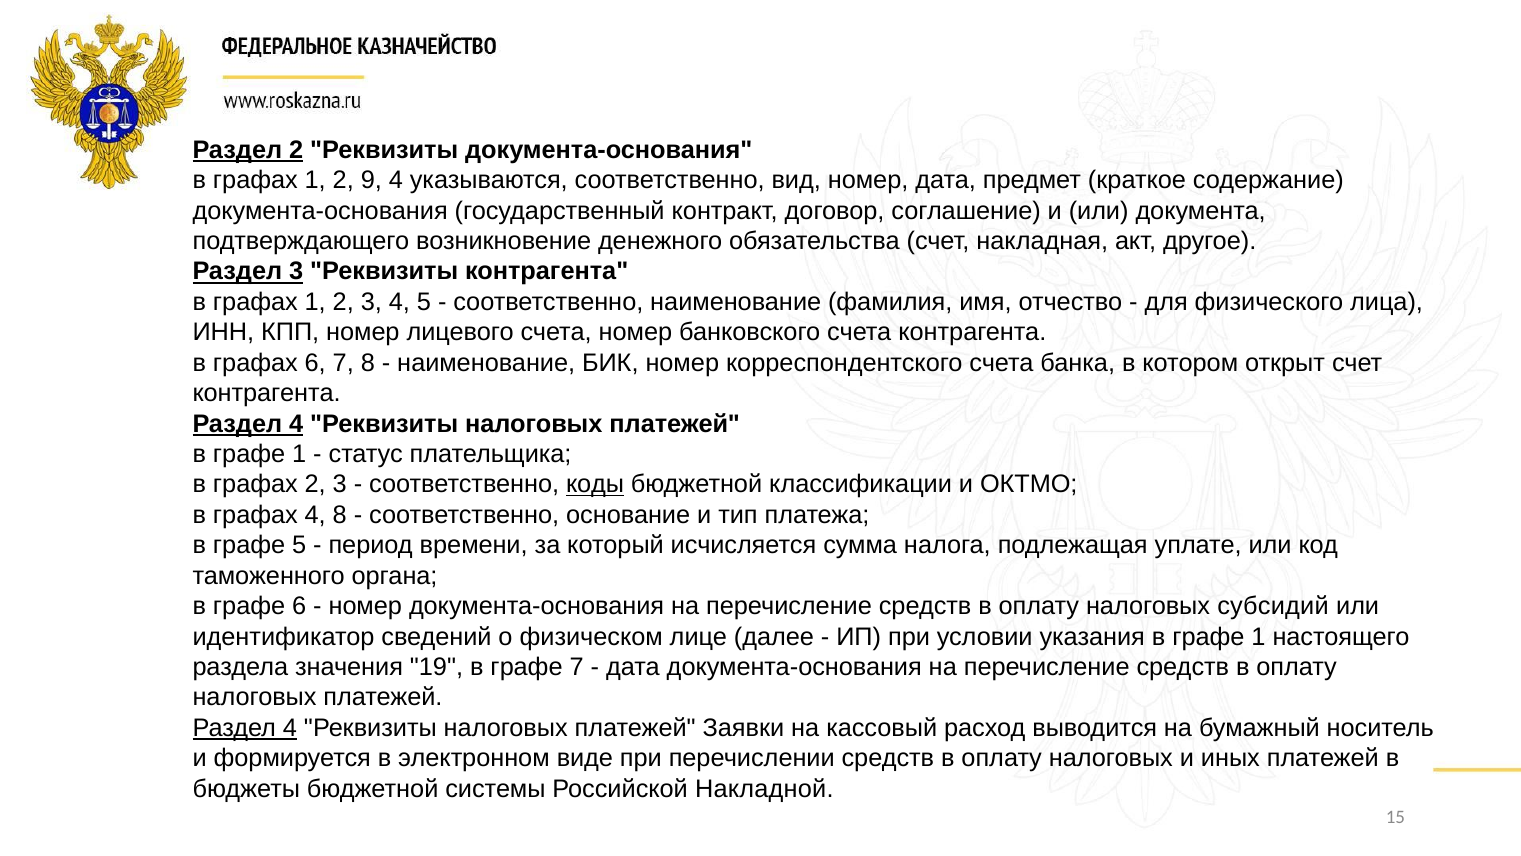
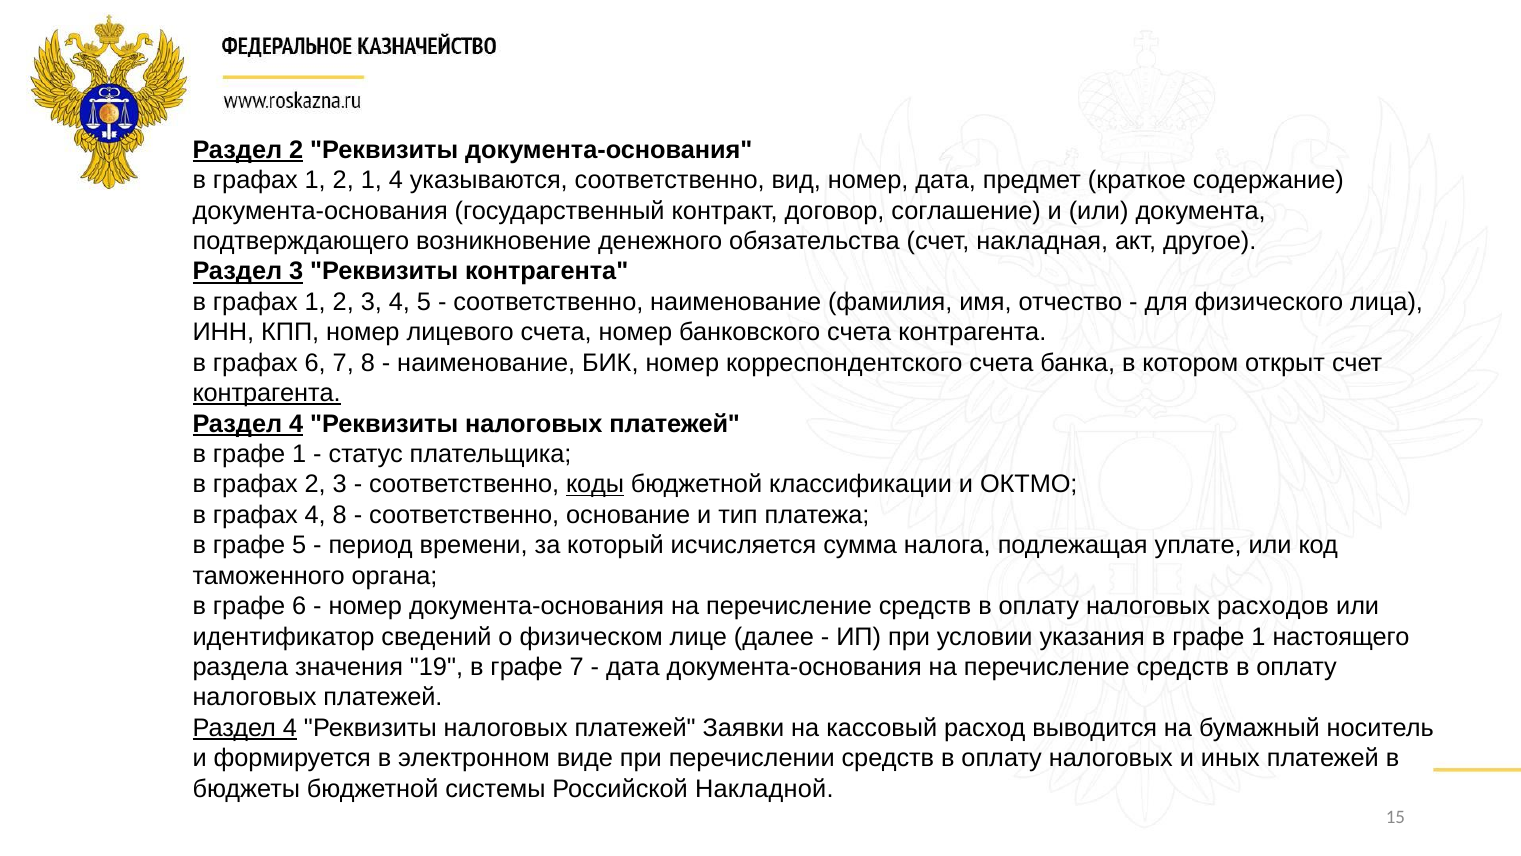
2 9: 9 -> 1 (371, 180)
контрагента underline: none -> present (267, 393)
субсидий: субсидий -> расходов (1273, 606)
